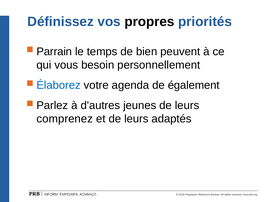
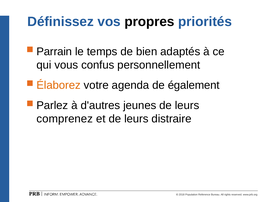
peuvent: peuvent -> adaptés (180, 51)
besoin: besoin -> confus (98, 65)
Élaborez colour: blue -> orange (59, 85)
adaptés: adaptés -> distraire (172, 119)
